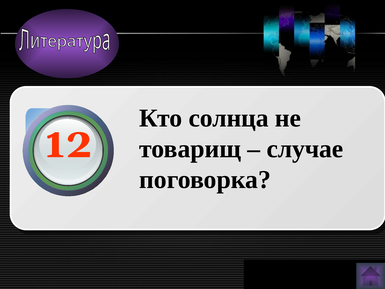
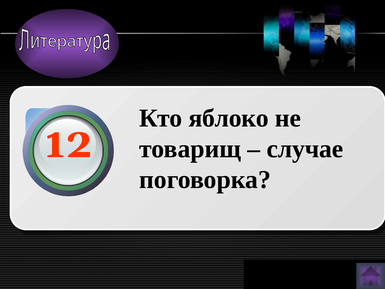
солнца: солнца -> яблоко (229, 118)
